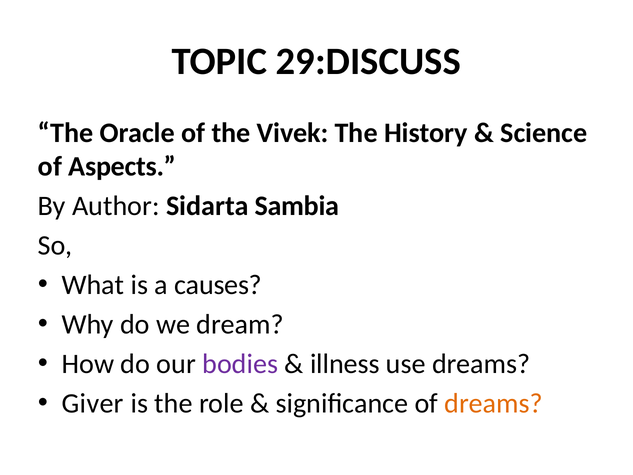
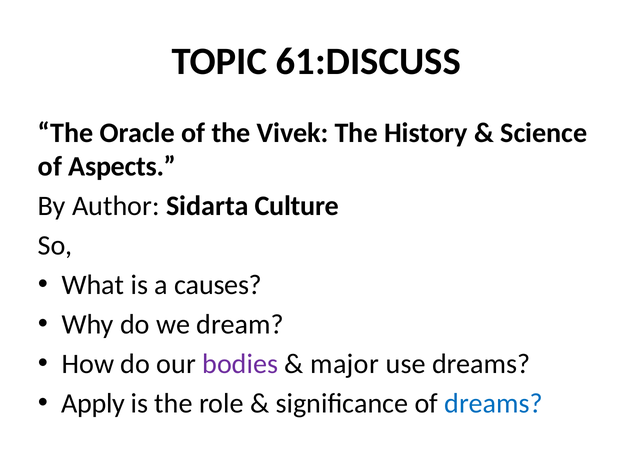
29:DISCUSS: 29:DISCUSS -> 61:DISCUSS (368, 61)
Sambia: Sambia -> Culture (297, 206)
illness: illness -> major (345, 364)
Giver: Giver -> Apply (93, 403)
dreams colour: orange -> blue (494, 403)
